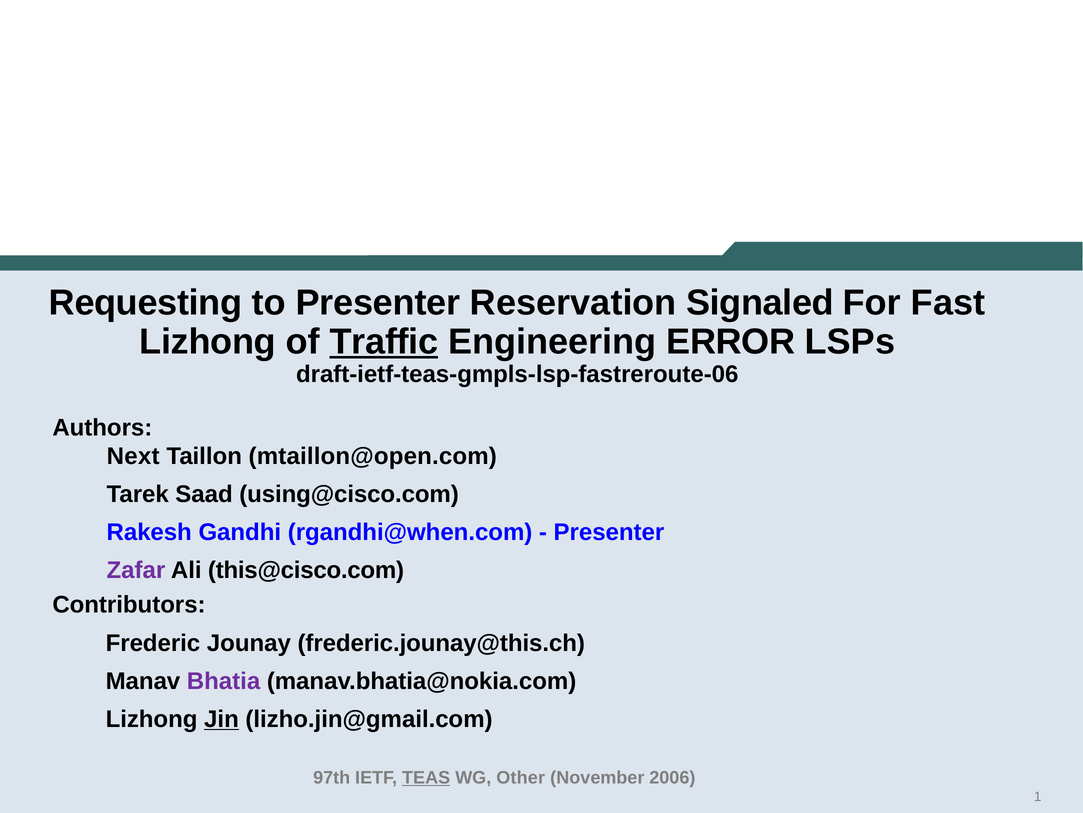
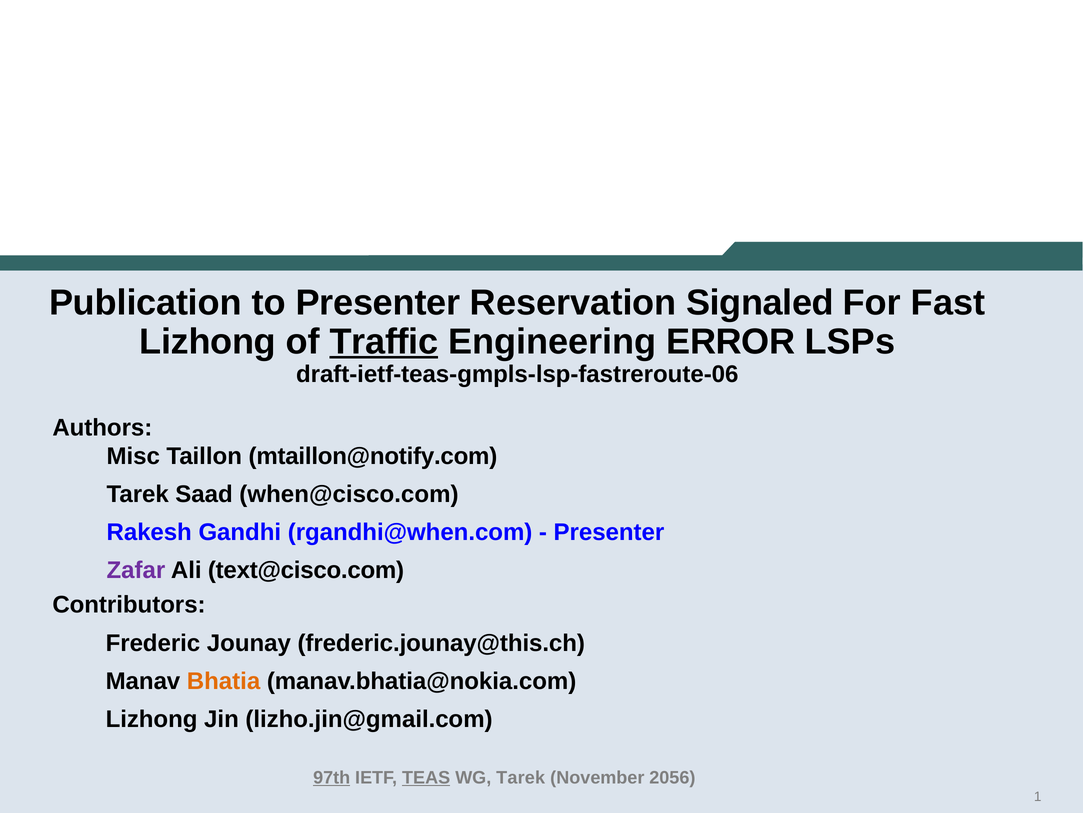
Requesting: Requesting -> Publication (145, 302)
Next: Next -> Misc (133, 456)
mtaillon@open.com: mtaillon@open.com -> mtaillon@notify.com (373, 456)
using@cisco.com: using@cisco.com -> when@cisco.com (349, 494)
this@cisco.com: this@cisco.com -> text@cisco.com (306, 570)
Bhatia colour: purple -> orange (224, 681)
Jin underline: present -> none (221, 718)
97th underline: none -> present (332, 777)
WG Other: Other -> Tarek (521, 777)
2006: 2006 -> 2056 (672, 777)
